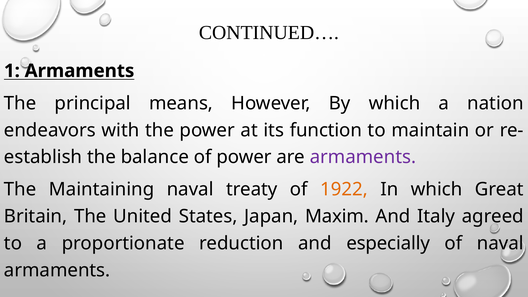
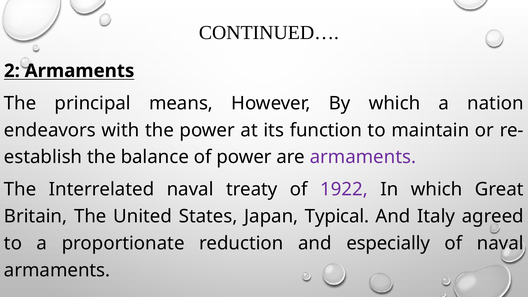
1: 1 -> 2 (12, 71)
Maintaining: Maintaining -> Interrelated (102, 189)
1922 colour: orange -> purple (344, 189)
Maxim: Maxim -> Typical (337, 216)
